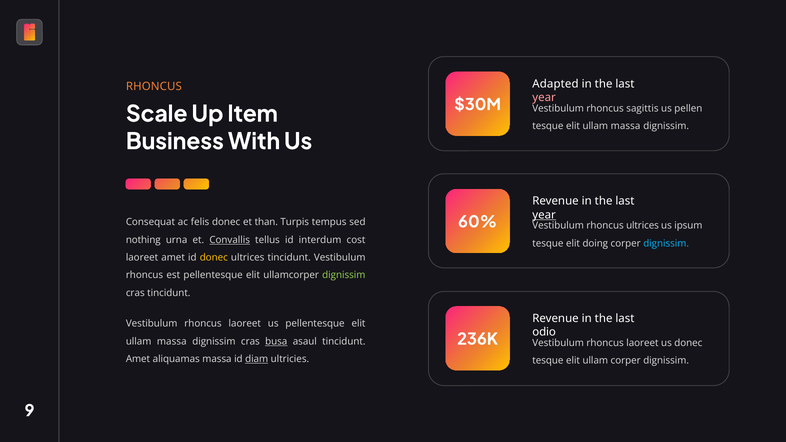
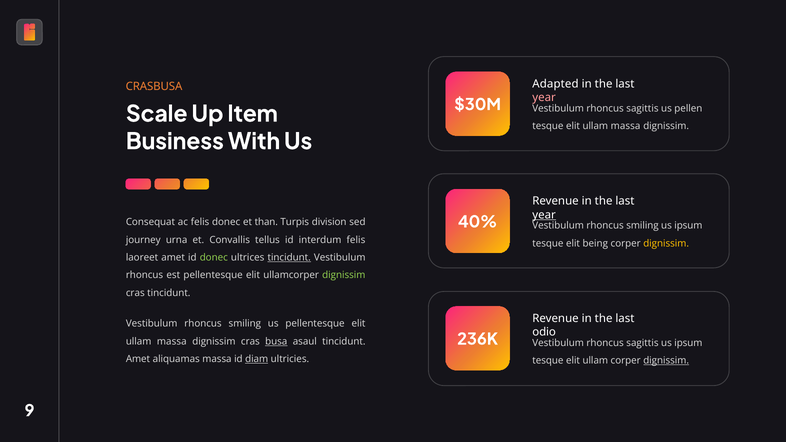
RHONCUS: RHONCUS -> CRASBUSA (154, 87)
60%: 60% -> 40% (478, 222)
tempus: tempus -> division (329, 222)
ultrices: ultrices -> smiling (642, 226)
nothing: nothing -> journey (143, 240)
Convallis underline: present -> none (230, 240)
interdum cost: cost -> felis (356, 240)
doing: doing -> being (595, 243)
dignissim colour: light blue -> yellow (666, 243)
donec colour: yellow -> light green (214, 258)
tincidunt underline: none -> present (289, 258)
laoreet: laoreet -> smiling (245, 324)
laoreet: laoreet -> sagittis (642, 343)
donec: donec -> ipsum (688, 343)
dignissim underline: none -> present (666, 361)
